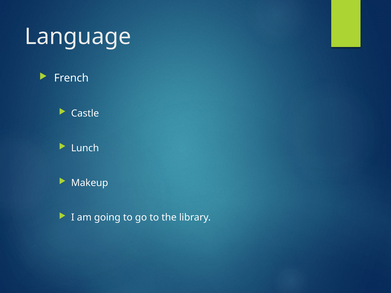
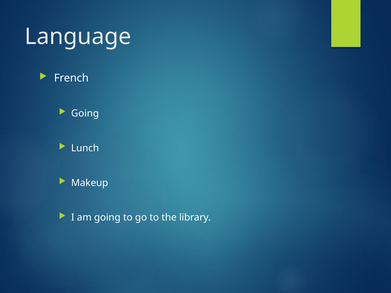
Castle: Castle -> Going (85, 113)
